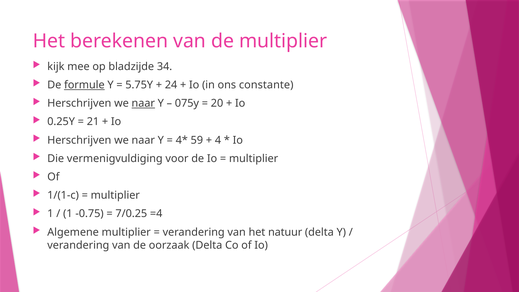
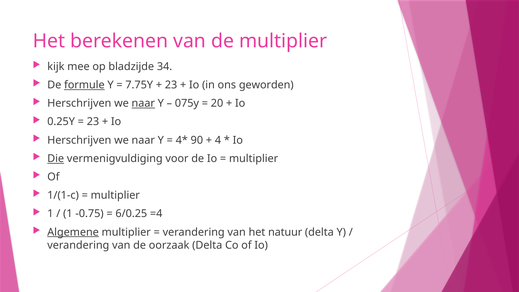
5.75Y: 5.75Y -> 7.75Y (139, 85)
24: 24 -> 23 (171, 85)
constante: constante -> geworden (266, 85)
21: 21 -> 23 (93, 122)
59: 59 -> 90 (197, 140)
Die underline: none -> present (56, 159)
7/0.25: 7/0.25 -> 6/0.25 (131, 214)
Algemene underline: none -> present (73, 232)
